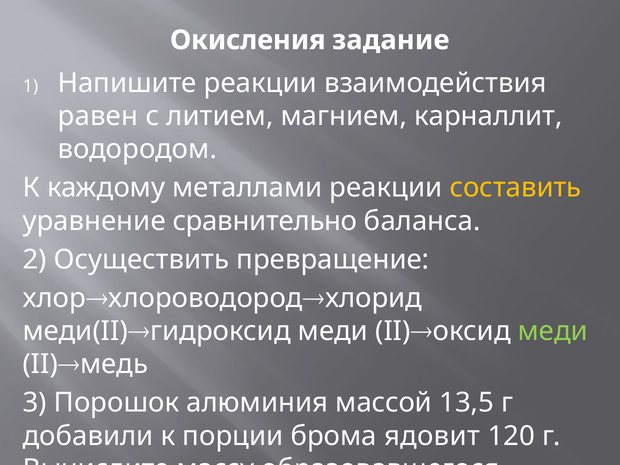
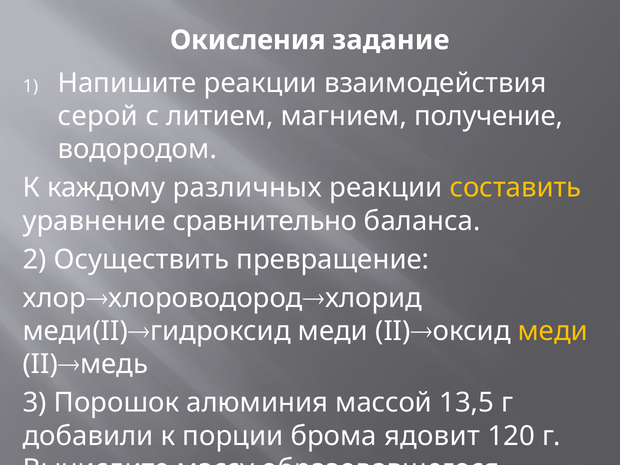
равен: равен -> серой (98, 116)
карналлит: карналлит -> получение (489, 116)
металлами: металлами -> различных (247, 188)
меди colour: light green -> yellow (553, 331)
